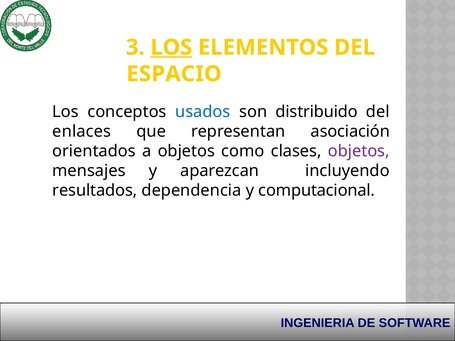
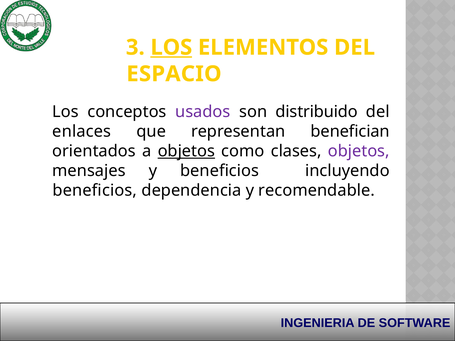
usados colour: blue -> purple (203, 112)
asociación: asociación -> benefician (350, 132)
objetos underline: none -> present (186, 151)
y aparezcan: aparezcan -> beneficios (220, 171)
resultados: resultados -> beneficios (95, 191)
computacional: computacional -> recomendable (317, 191)
